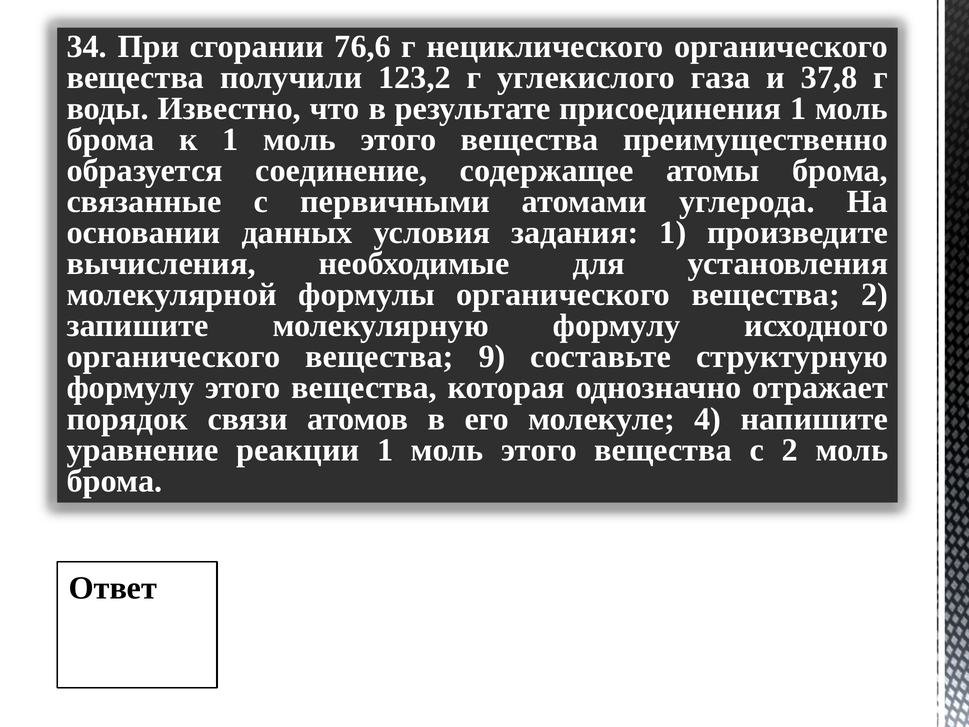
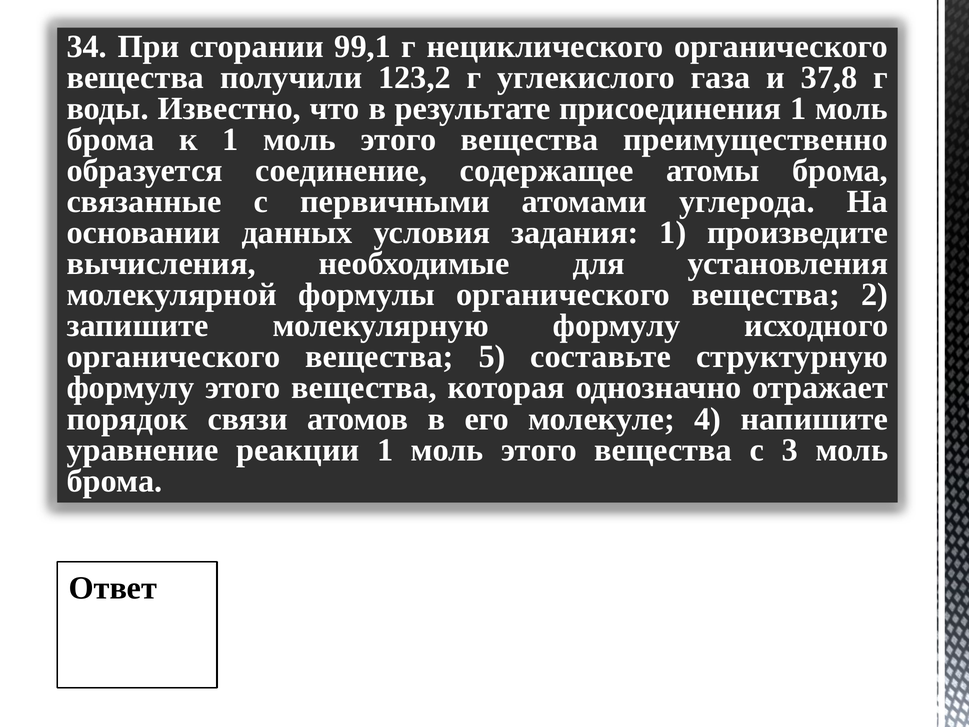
76,6: 76,6 -> 99,1 (363, 47)
9: 9 -> 5 (492, 357)
с 2: 2 -> 3 (790, 450)
